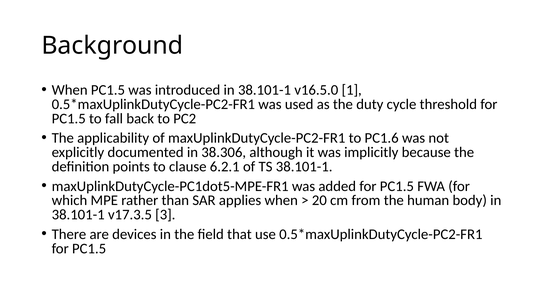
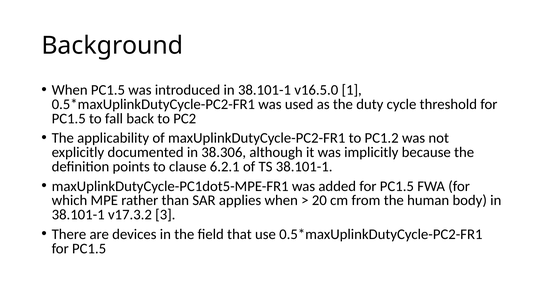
PC1.6: PC1.6 -> PC1.2 (382, 138)
v17.3.5: v17.3.5 -> v17.3.2 (130, 215)
